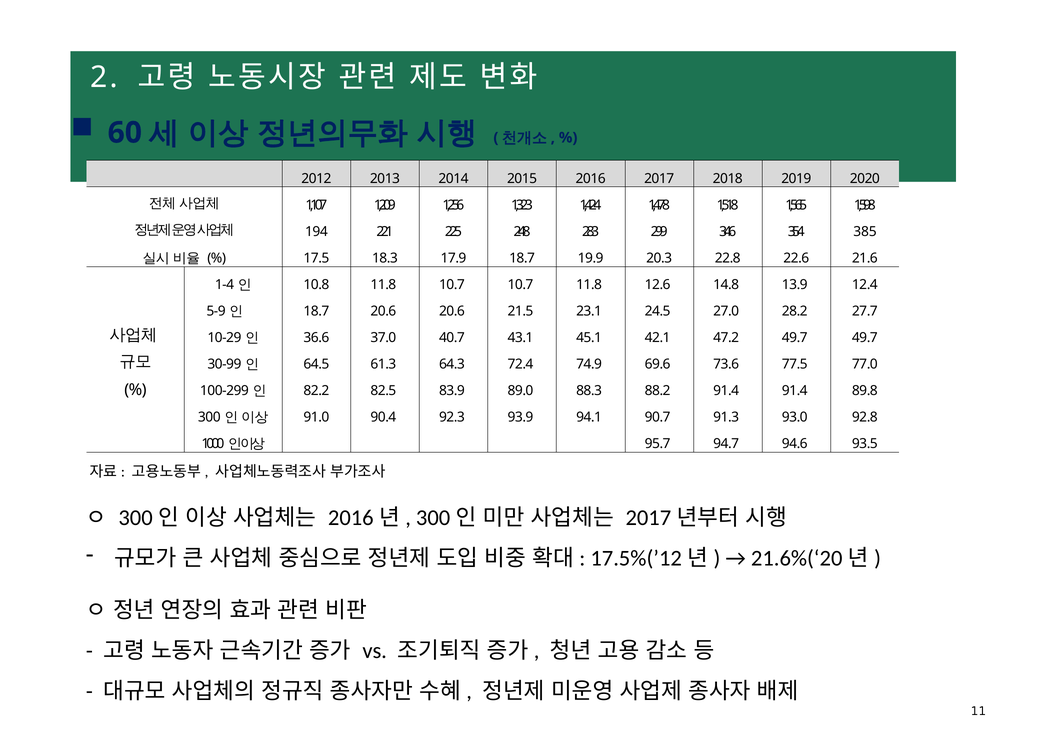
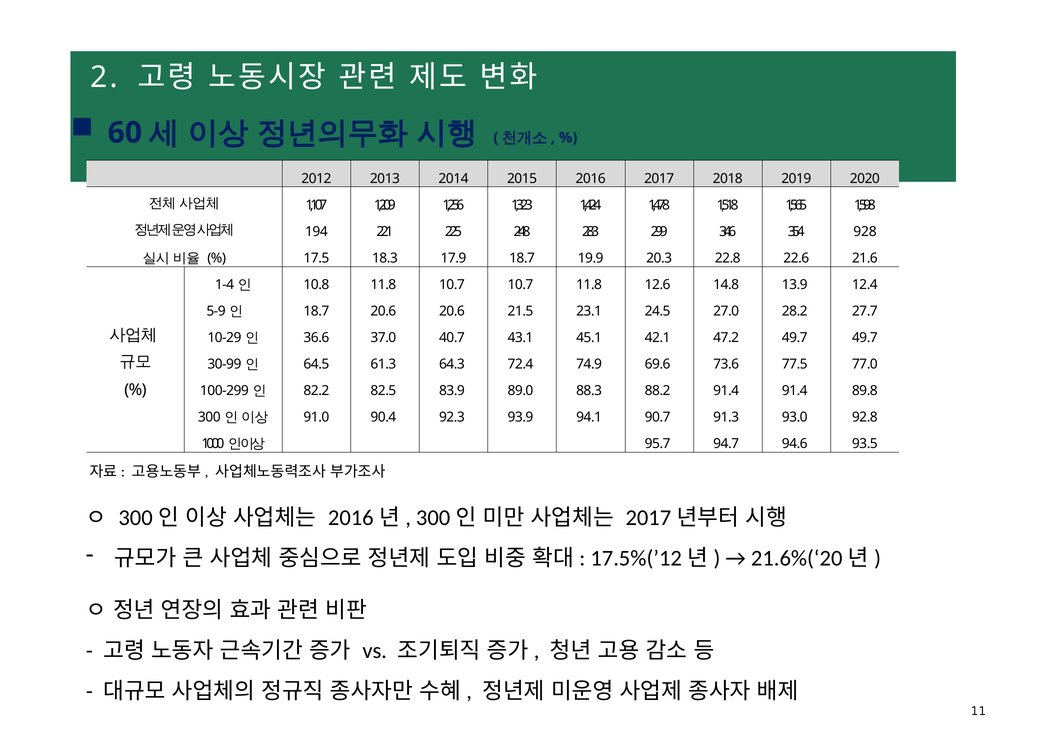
385: 385 -> 928 (865, 232)
